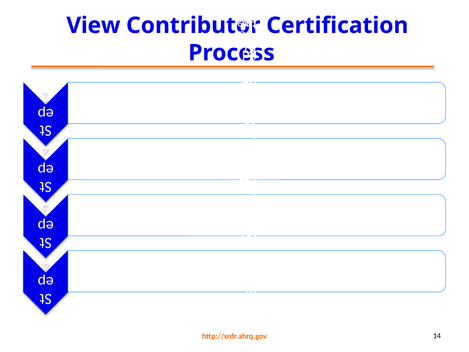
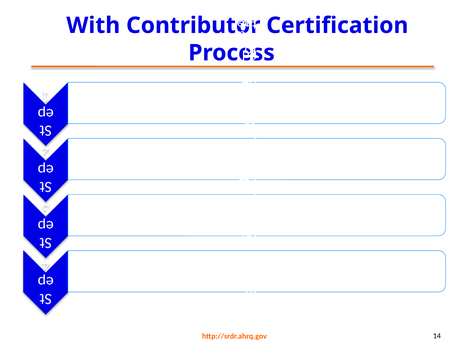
View: View -> With (93, 25)
